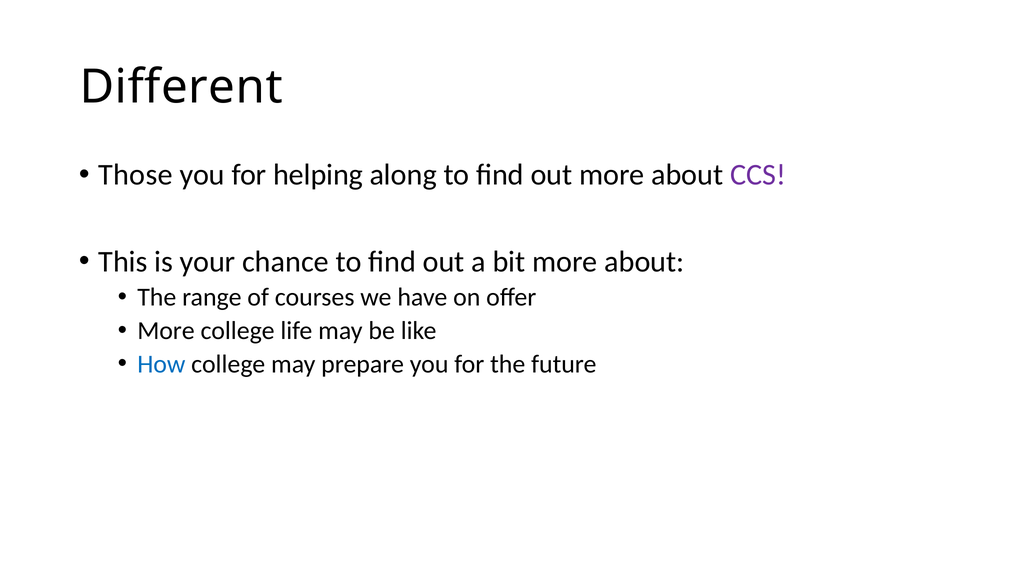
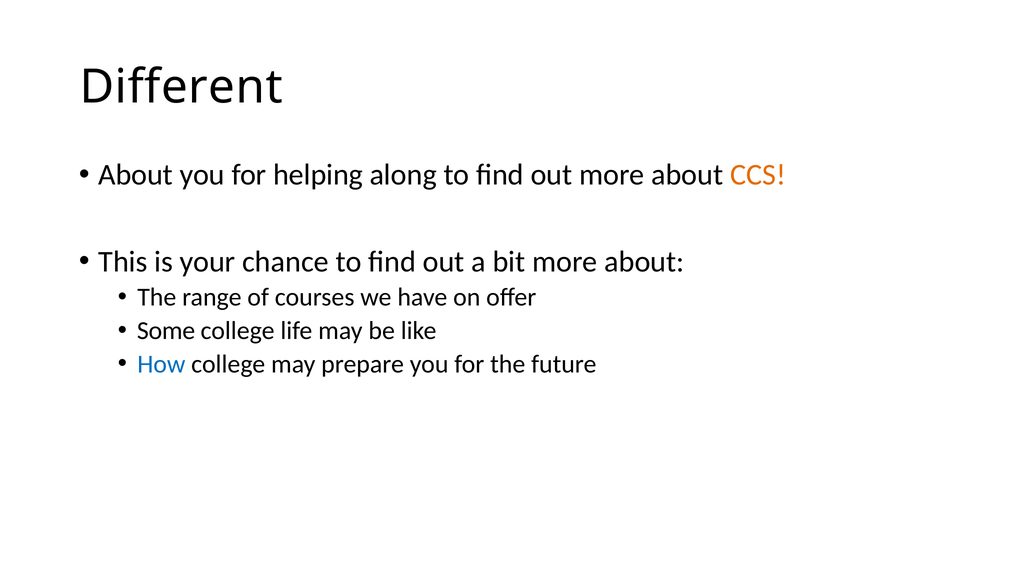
Those: Those -> About (136, 175)
CCS colour: purple -> orange (758, 175)
More: More -> Some (166, 331)
